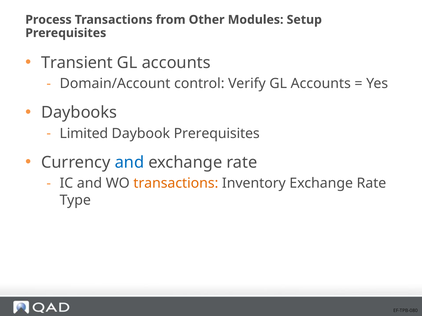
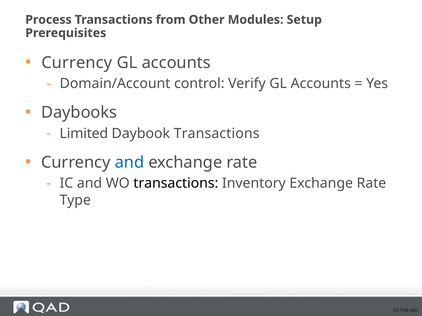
Transient: Transient -> Currency (77, 63)
Daybook Prerequisites: Prerequisites -> Transactions (217, 134)
transactions colour: orange -> black (176, 184)
